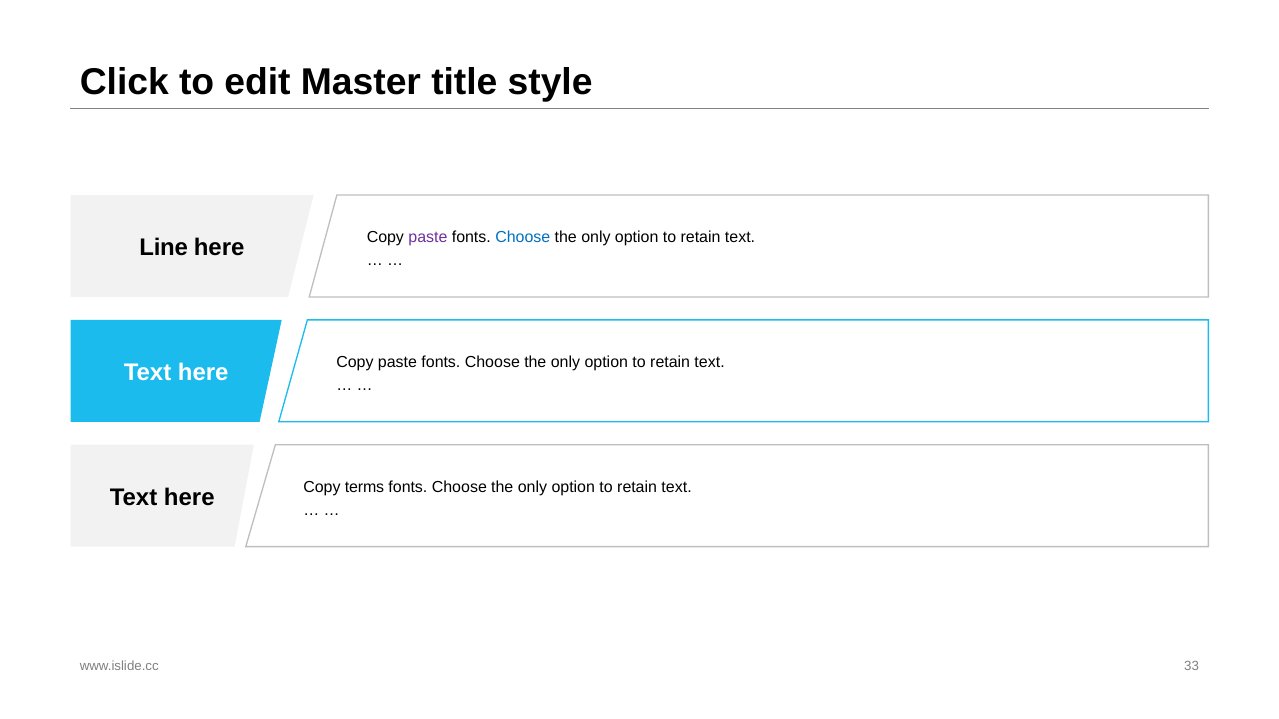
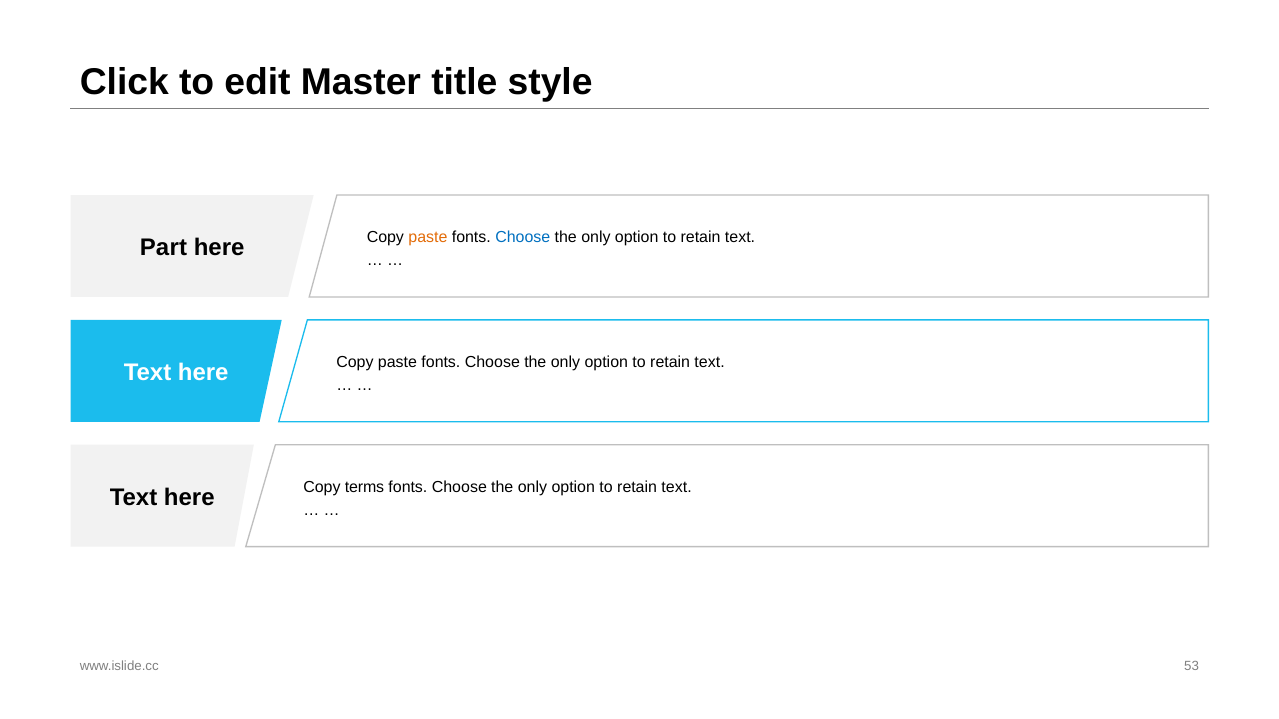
paste colour: purple -> orange (428, 238)
Line: Line -> Part (163, 248)
33: 33 -> 53 (1192, 666)
